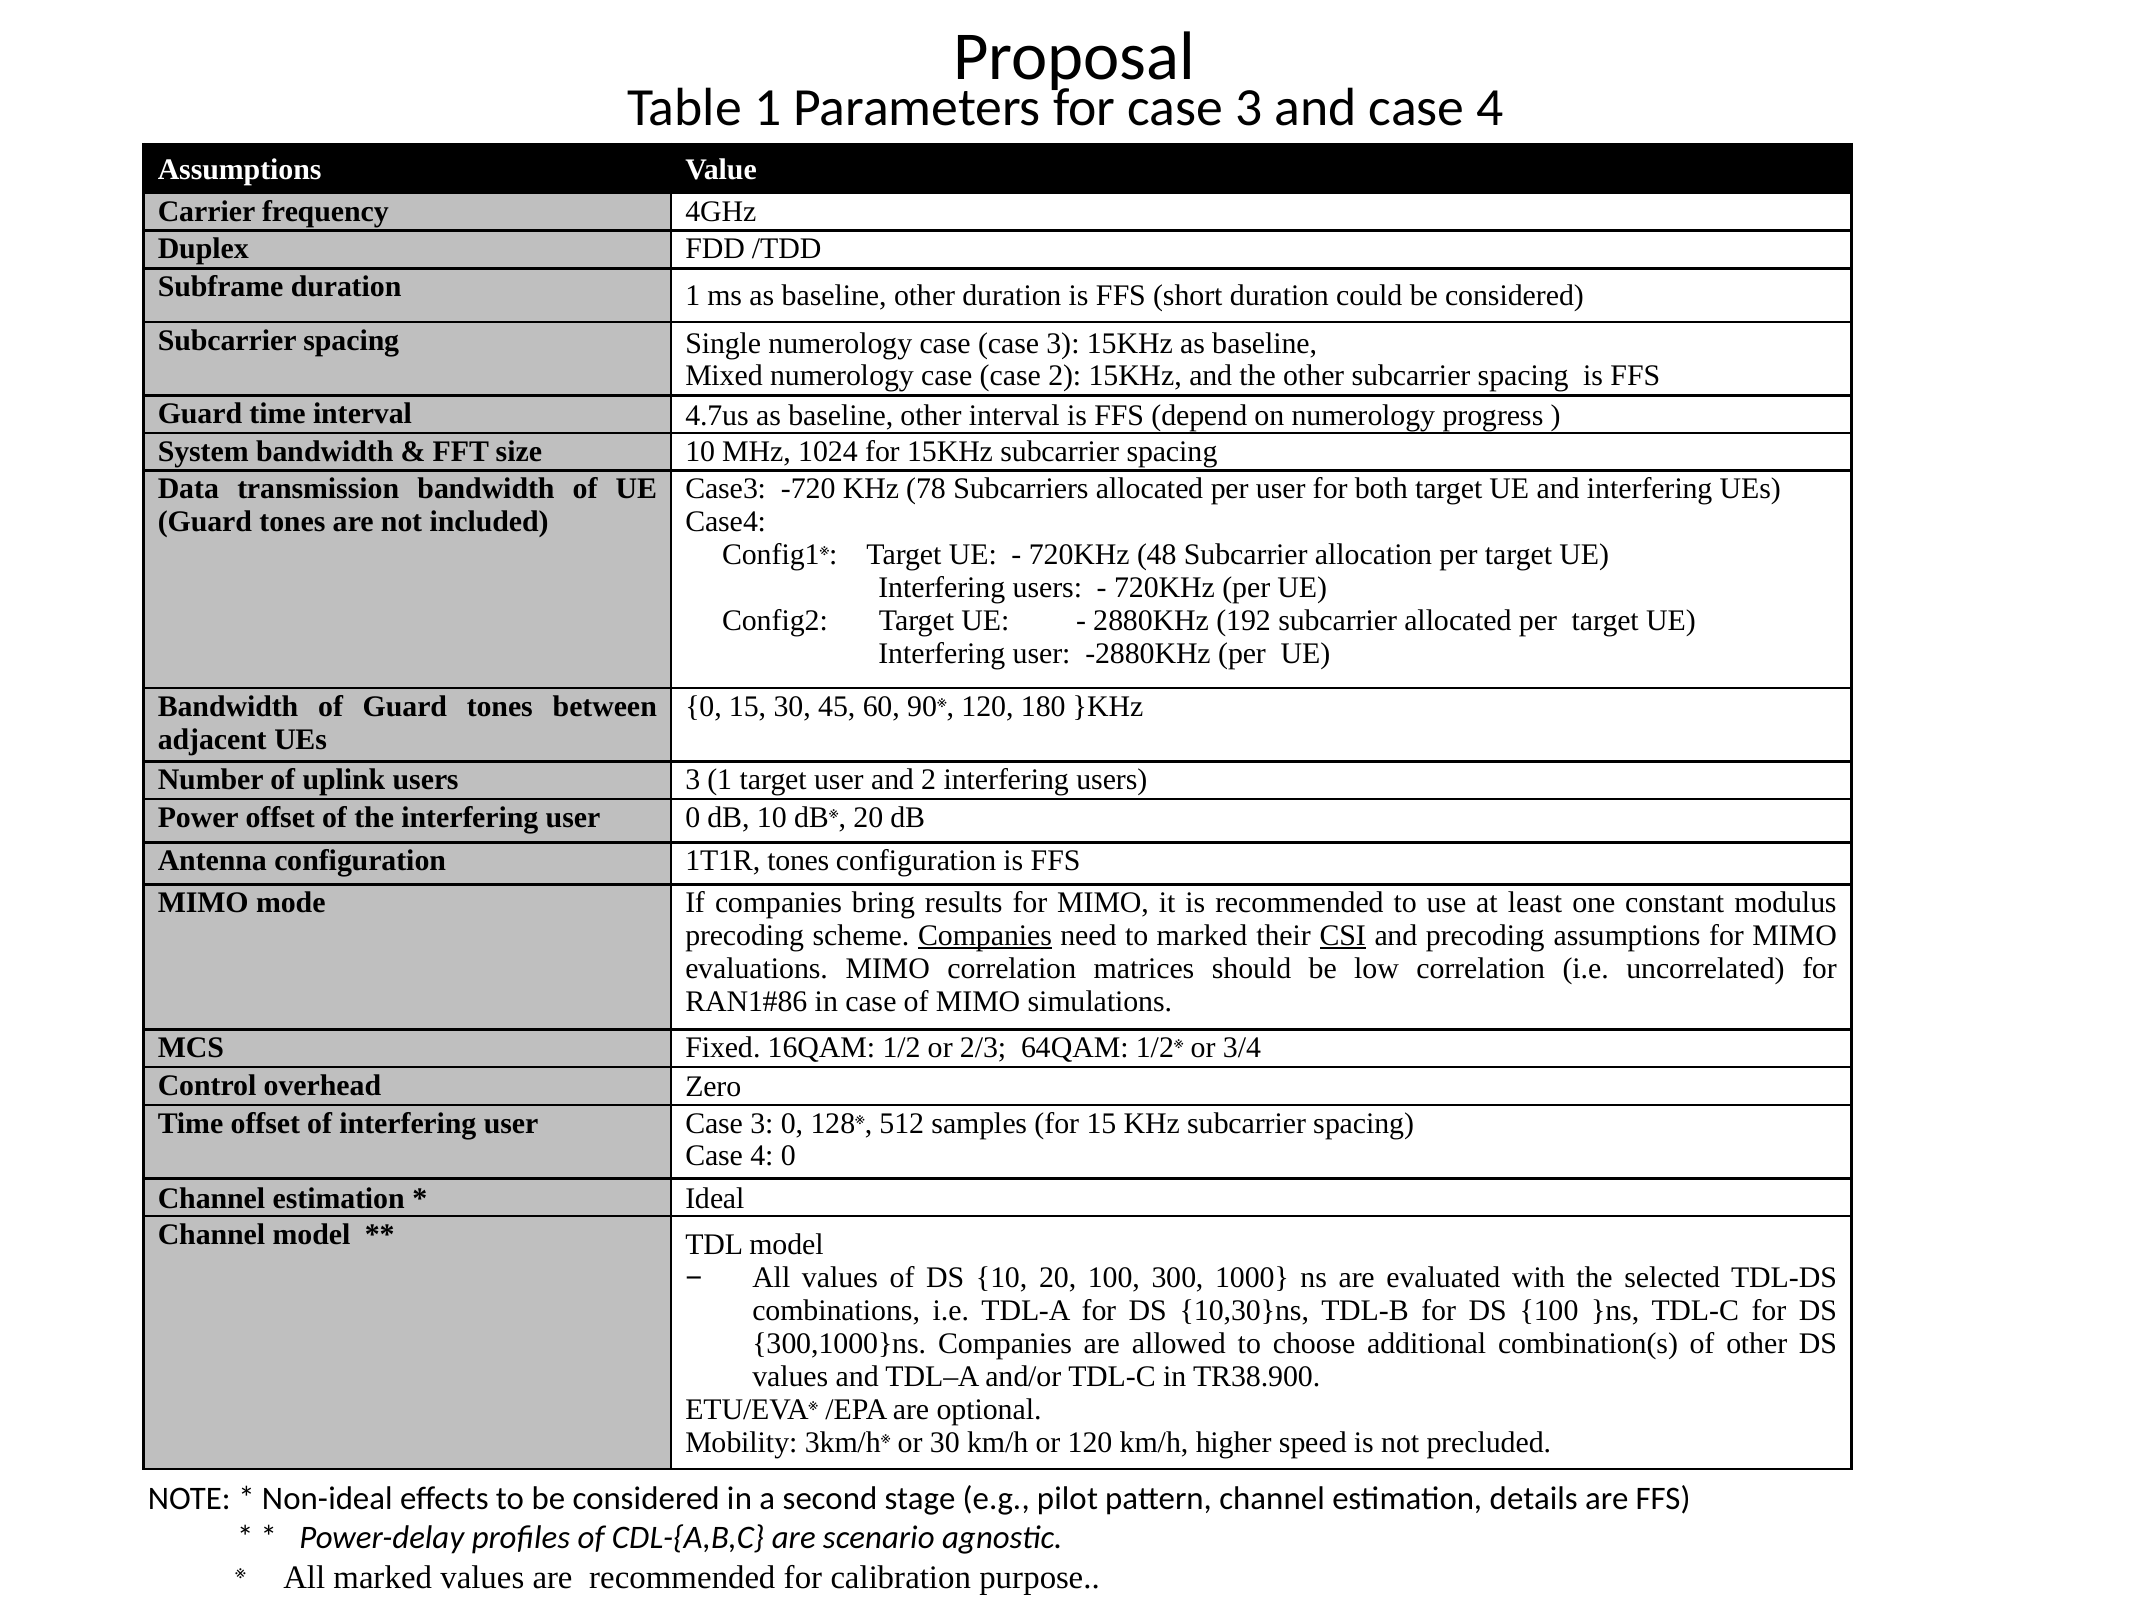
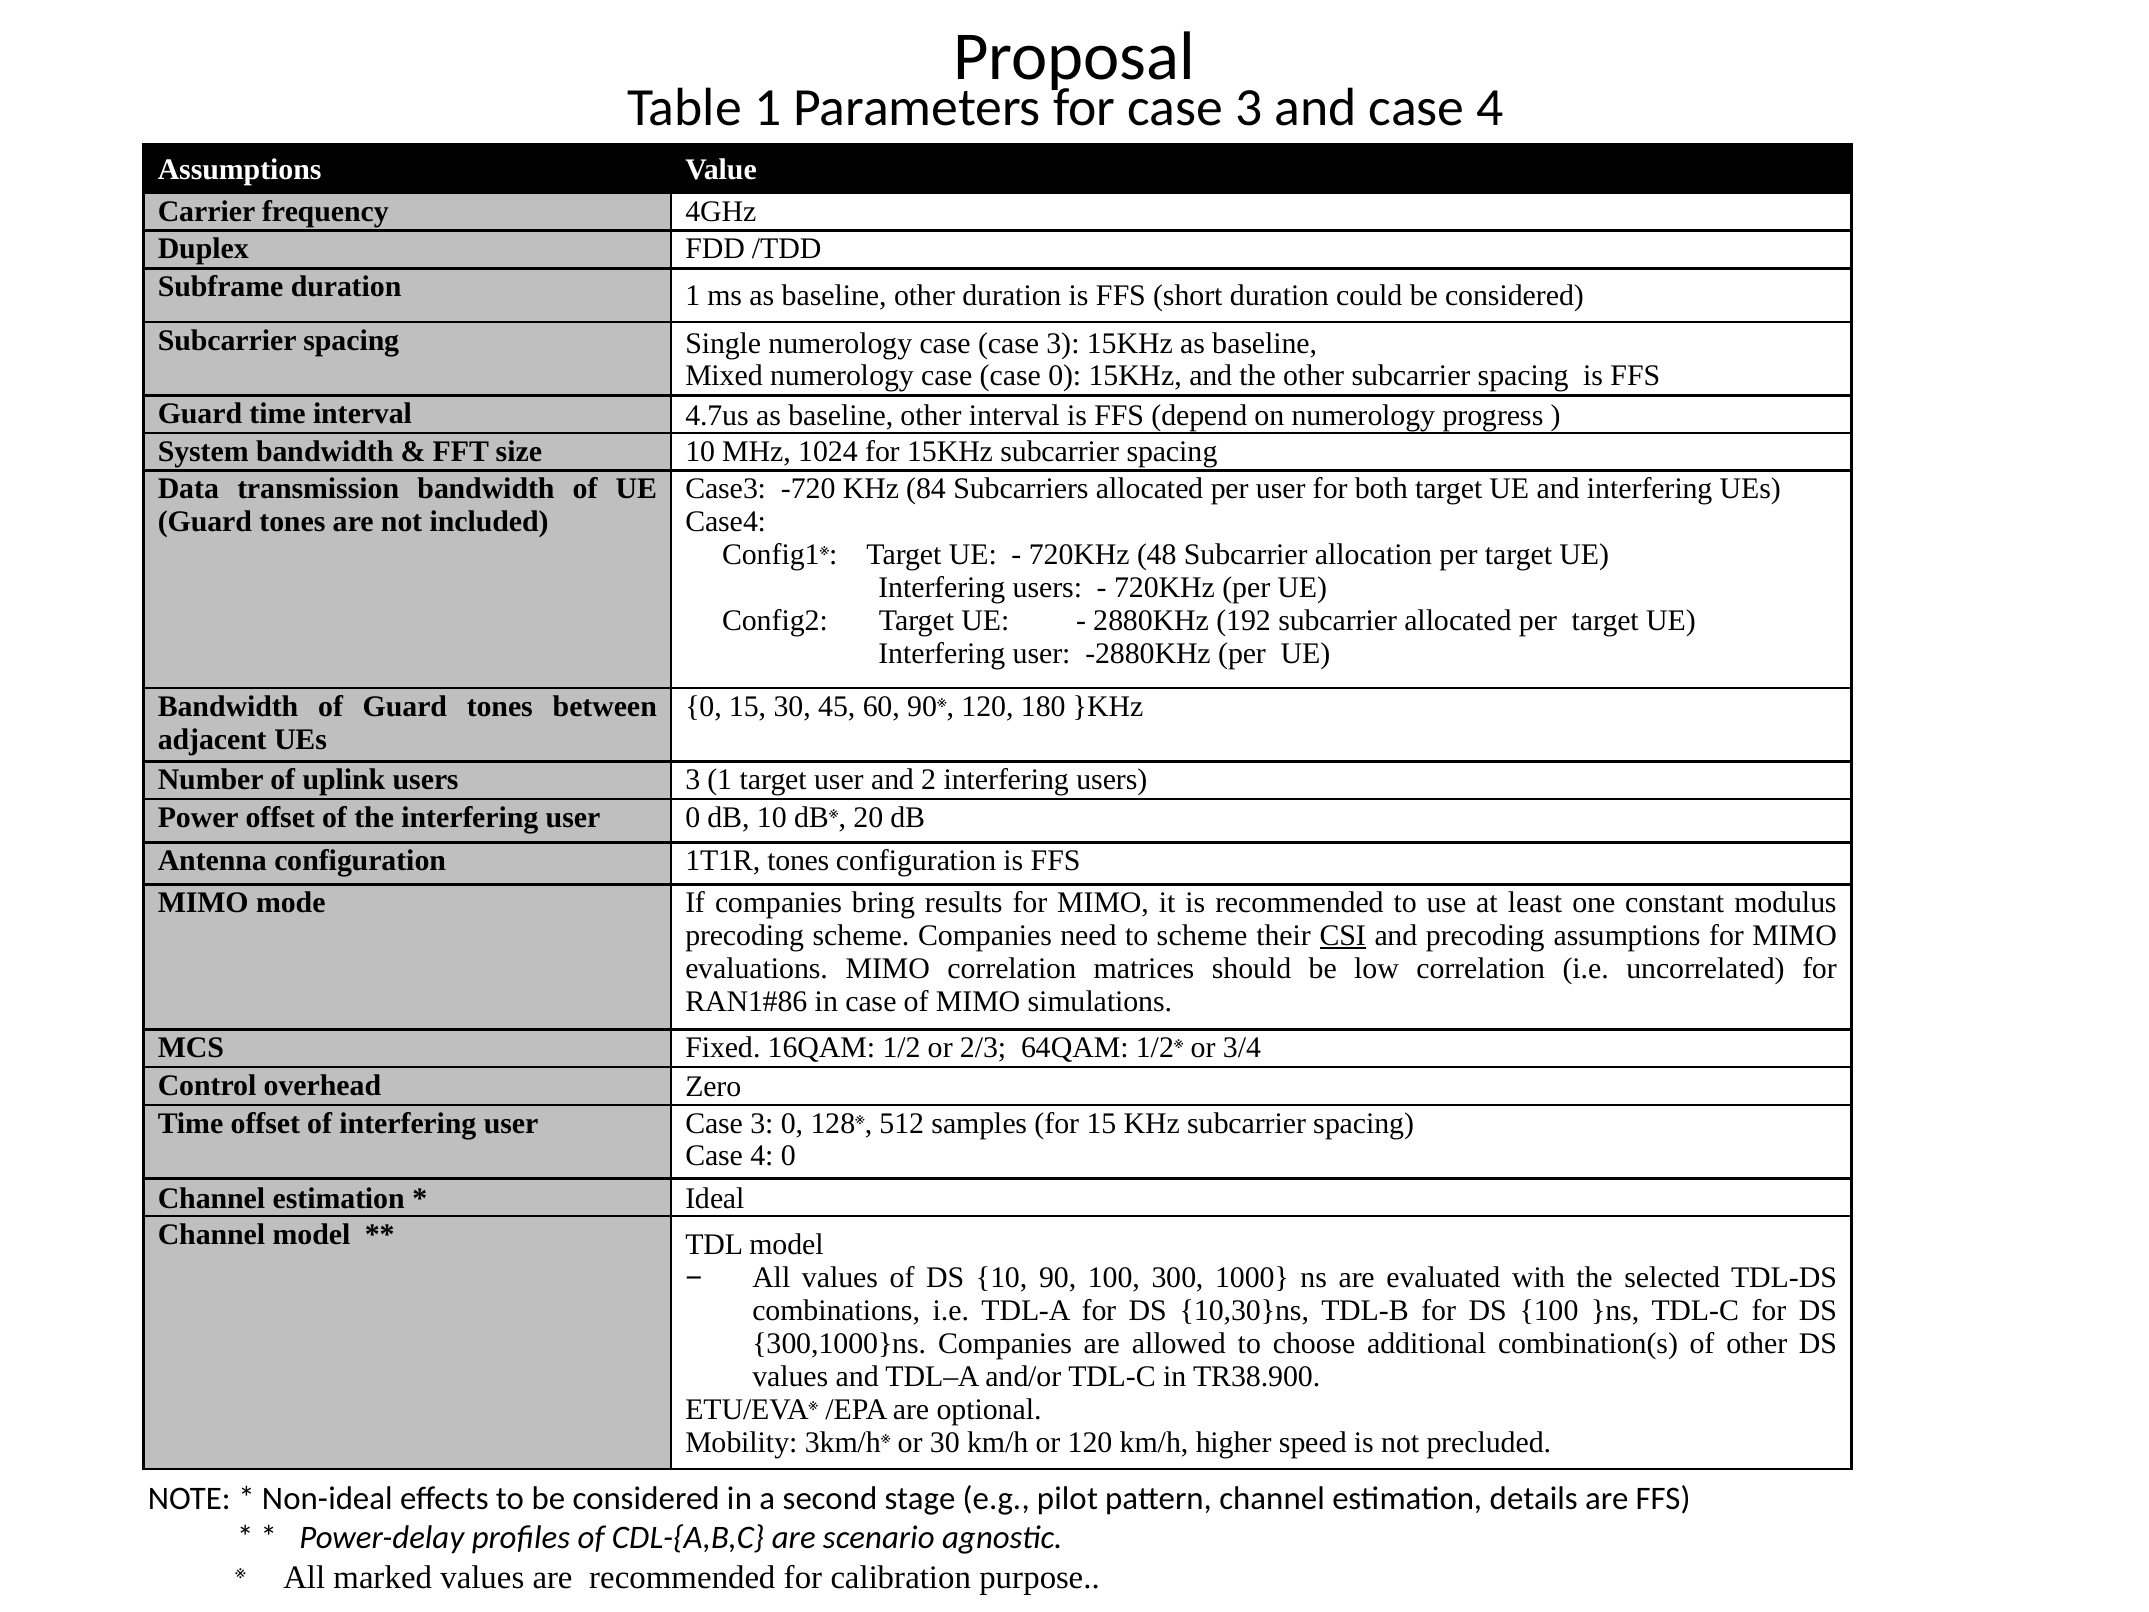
case 2: 2 -> 0 (1065, 376)
78: 78 -> 84 (926, 489)
Companies underline: present -> none (985, 935)
to marked: marked -> scheme (1202, 935)
10 20: 20 -> 90 (1058, 1278)
